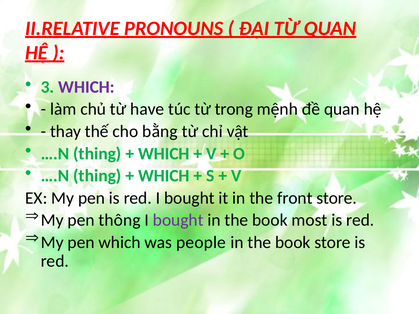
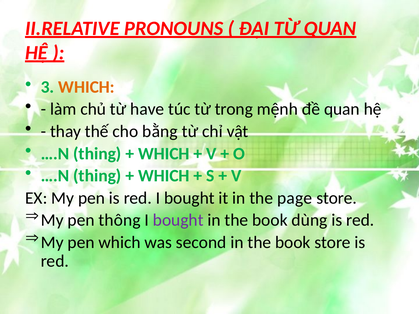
WHICH colour: purple -> orange (86, 87)
front: front -> page (295, 198)
most: most -> dùng (310, 220)
people: people -> second (201, 243)
